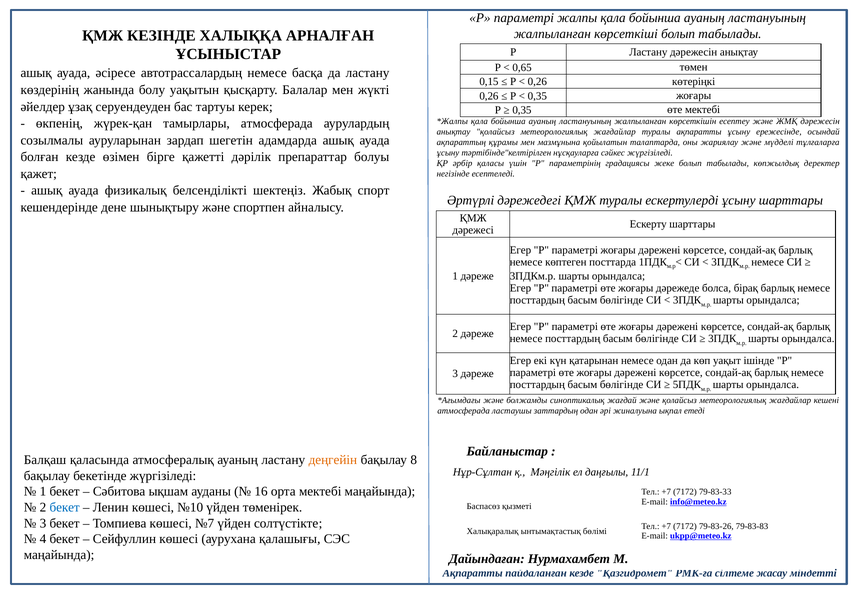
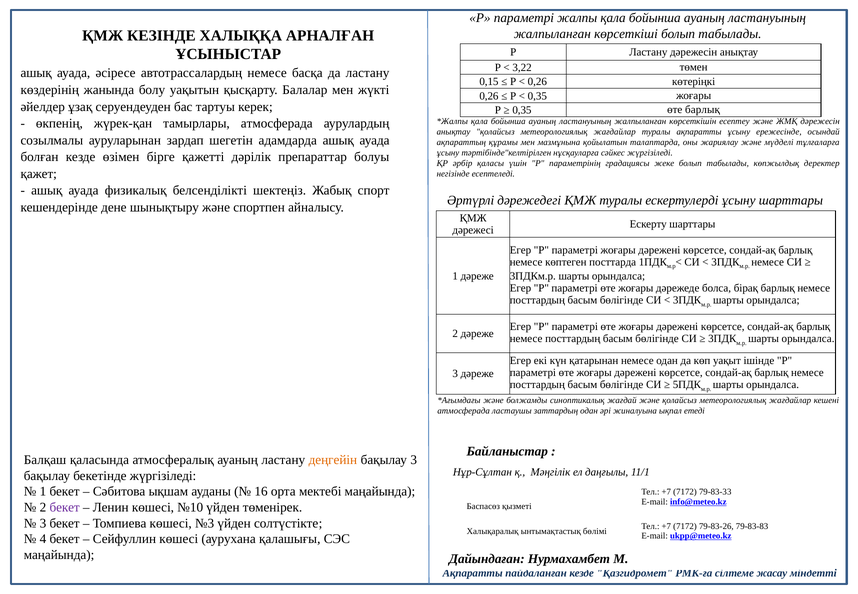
0,65: 0,65 -> 3,22 (522, 68)
өте мектебі: мектебі -> барлық (702, 110)
бақылау 8: 8 -> 3 (414, 460)
бекет colour: blue -> purple (65, 507)
№7: №7 -> №3 (205, 523)
